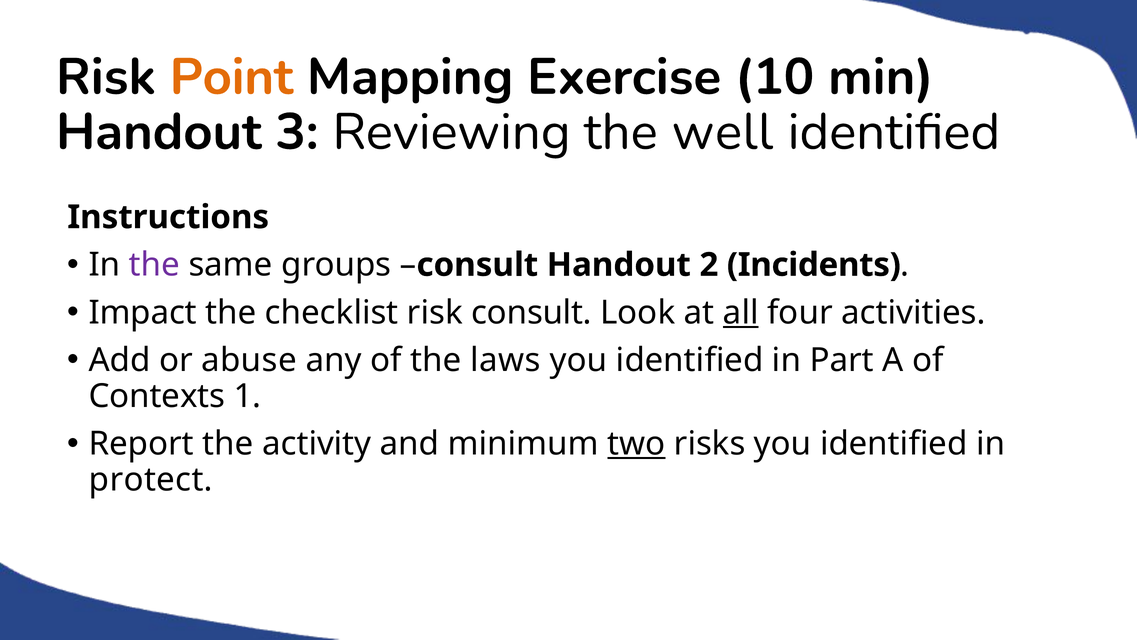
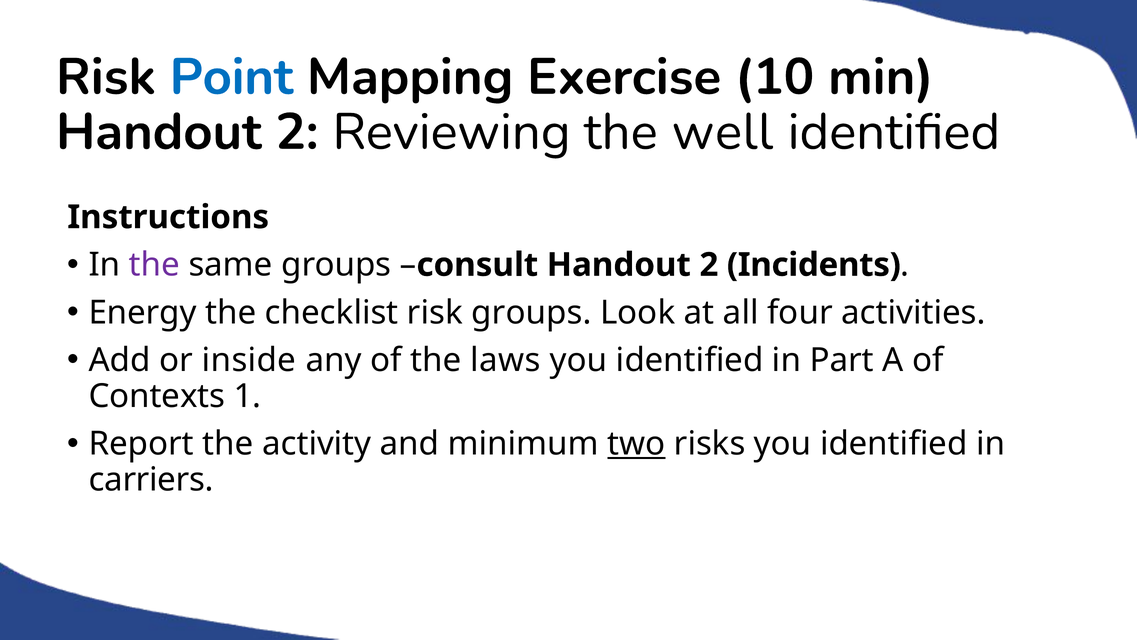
Point colour: orange -> blue (232, 77)
3: 3 -> 2 (297, 132)
Impact: Impact -> Energy (143, 312)
risk consult: consult -> groups (531, 312)
all underline: present -> none (741, 312)
abuse: abuse -> inside (249, 360)
protect: protect -> carriers (151, 479)
